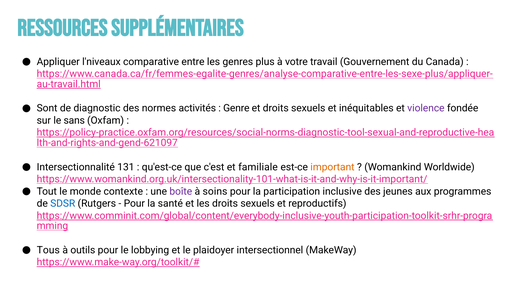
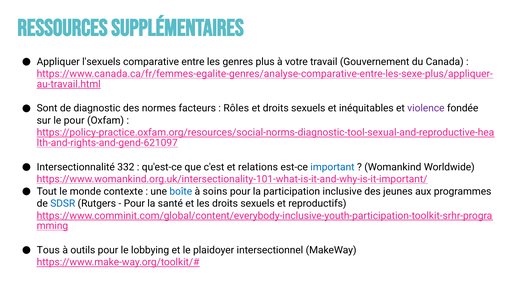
l'niveaux: l'niveaux -> l'sexuels (101, 62)
activités: activités -> facteurs (197, 109)
Genre: Genre -> Rôles (236, 109)
le sans: sans -> pour (74, 121)
131: 131 -> 332 (126, 167)
familiale: familiale -> relations (258, 167)
important colour: orange -> blue (332, 167)
boîte colour: purple -> blue (181, 192)
